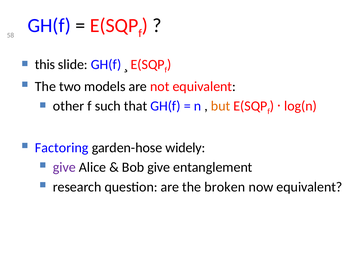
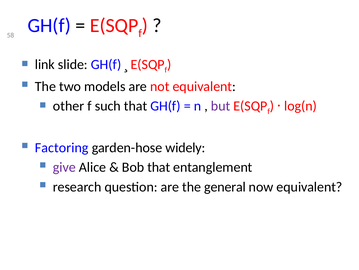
this: this -> link (45, 64)
but colour: orange -> purple (221, 106)
Bob give: give -> that (159, 167)
broken: broken -> general (225, 186)
